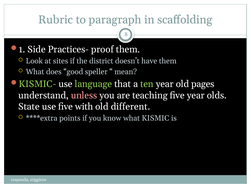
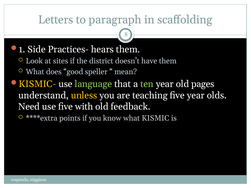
Rubric: Rubric -> Letters (56, 20)
proof: proof -> hears (102, 49)
KISMIC- colour: light green -> yellow (37, 84)
unless colour: pink -> yellow (84, 95)
State: State -> Need (29, 107)
different: different -> feedback (131, 107)
